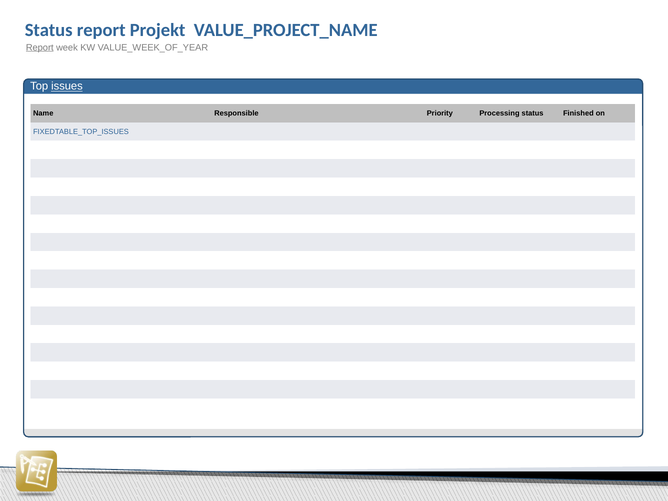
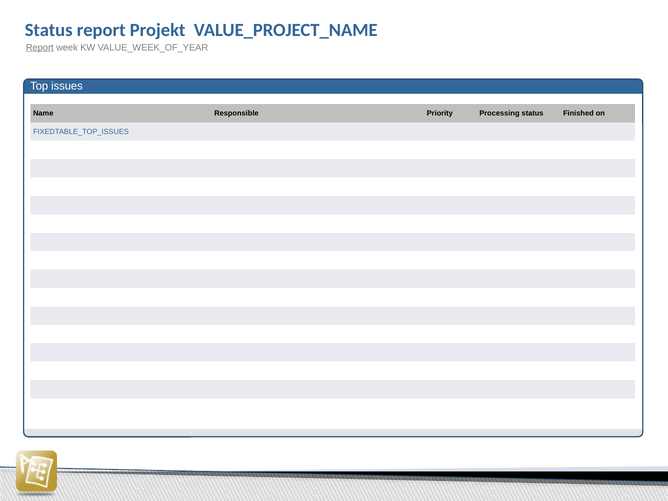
issues underline: present -> none (67, 86)
